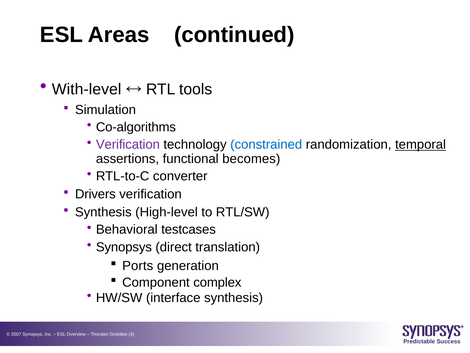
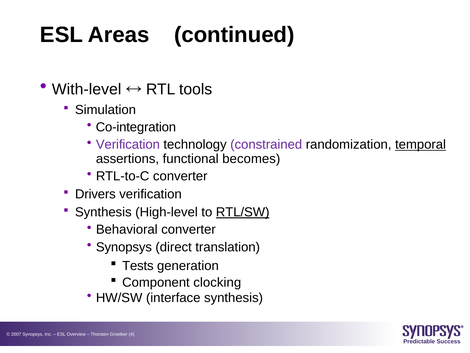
Co-algorithms: Co-algorithms -> Co-integration (136, 127)
constrained colour: blue -> purple (266, 144)
RTL/SW underline: none -> present (243, 212)
Behavioral testcases: testcases -> converter (188, 229)
Ports: Ports -> Tests (138, 265)
complex: complex -> clocking (217, 282)
